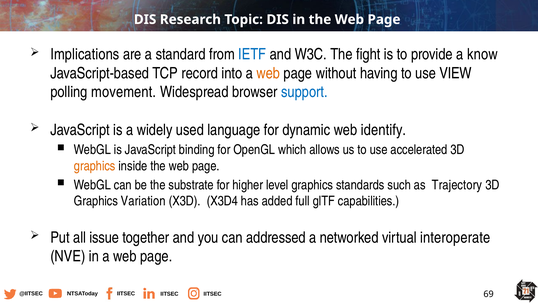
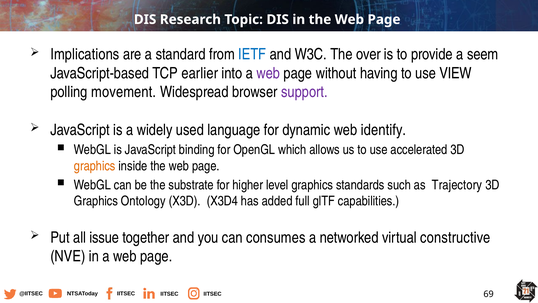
fight: fight -> over (368, 54)
know: know -> seem (483, 54)
record: record -> earlier (200, 73)
web colour: orange -> purple (268, 73)
support colour: blue -> purple (304, 92)
Variation: Variation -> Ontology (143, 201)
addressed: addressed -> consumes (276, 237)
interoperate: interoperate -> constructive (455, 237)
